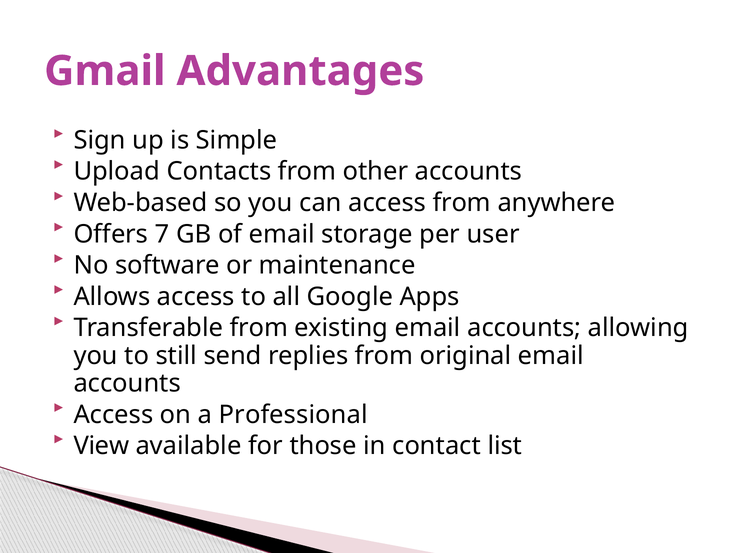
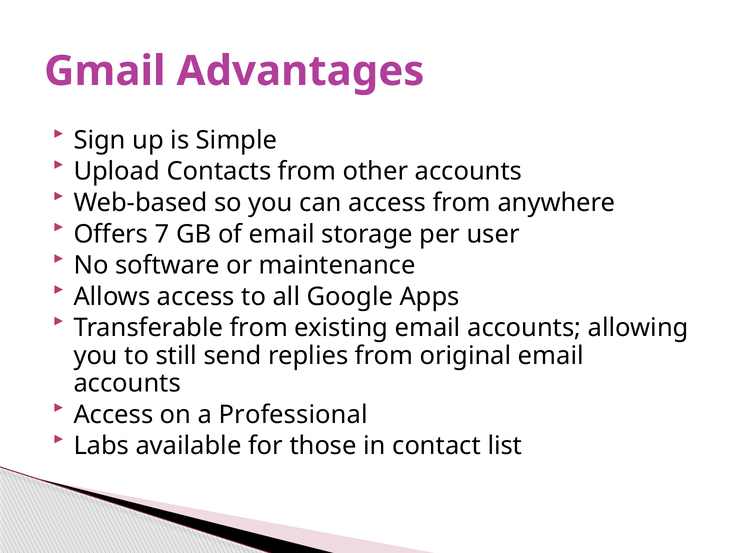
View: View -> Labs (101, 446)
